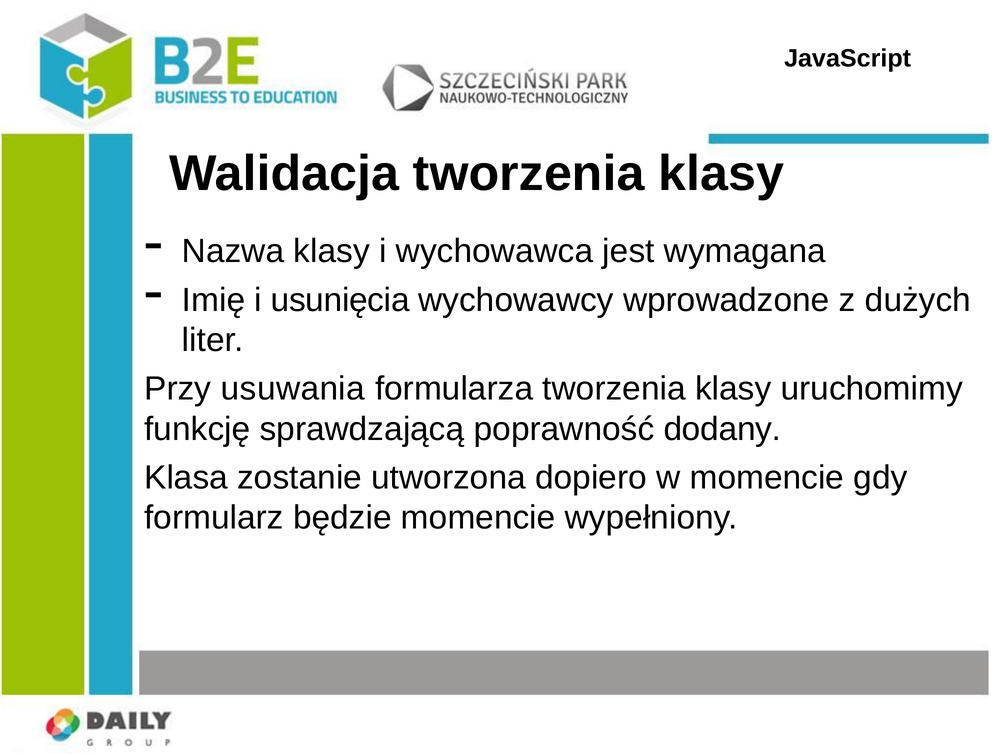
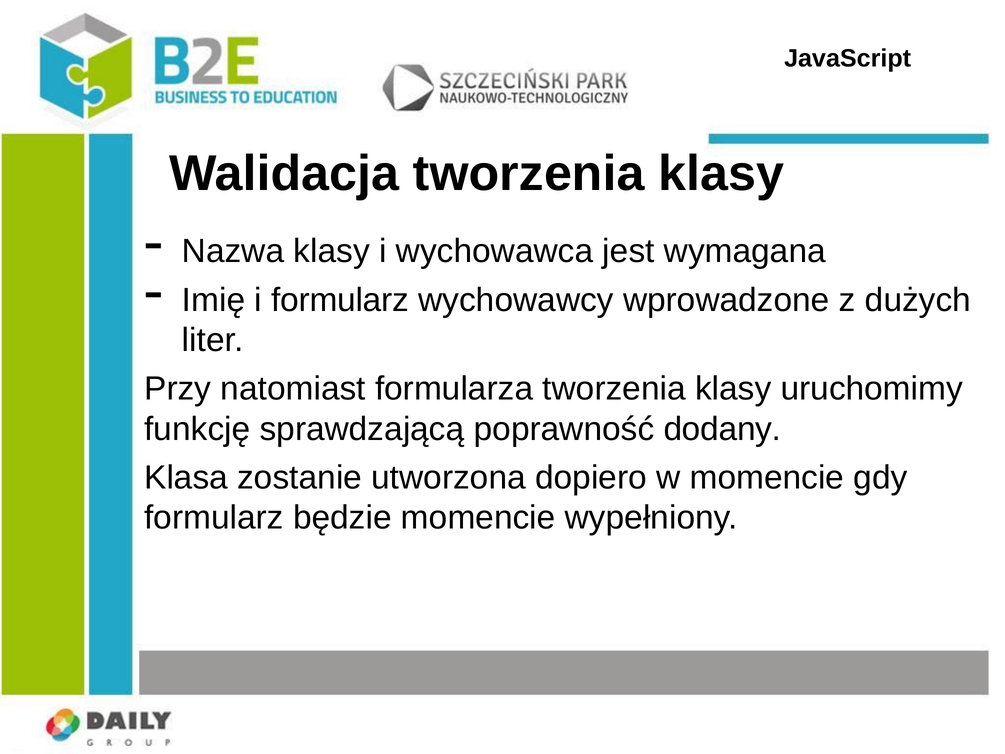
i usunięcia: usunięcia -> formularz (340, 300)
usuwania: usuwania -> natomiast (293, 389)
